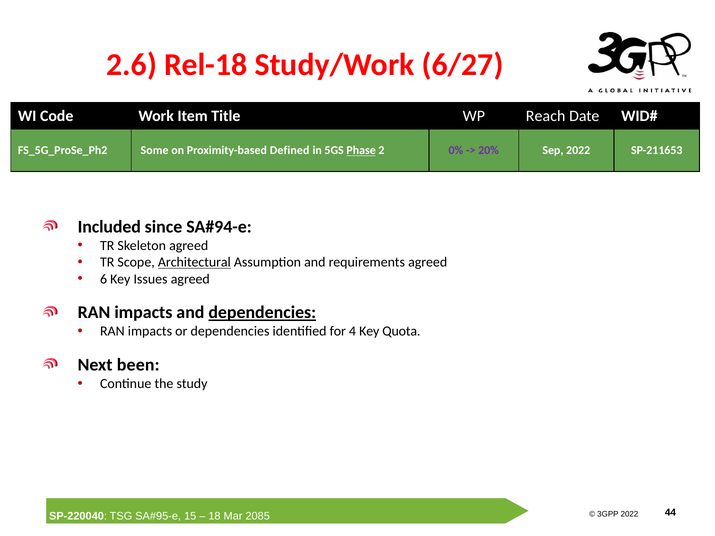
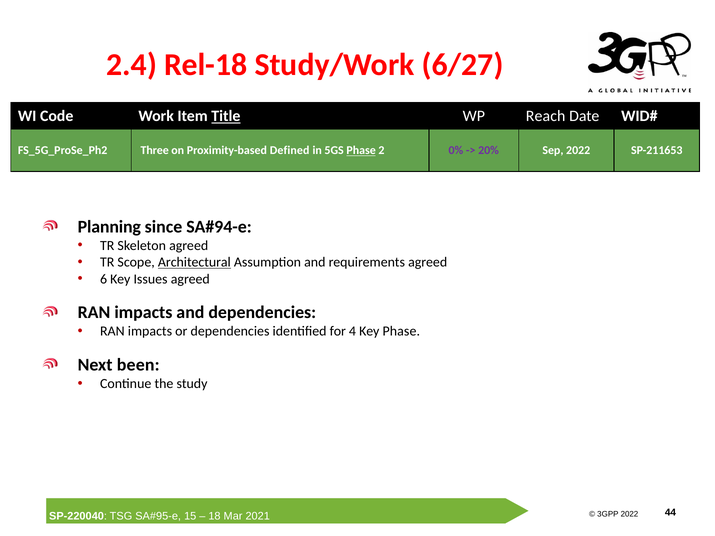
2.6: 2.6 -> 2.4 (132, 65)
Title underline: none -> present (226, 116)
Some: Some -> Three (155, 151)
Included: Included -> Planning (109, 227)
dependencies underline: present -> none (262, 313)
Key Quota: Quota -> Phase (401, 331)
2085: 2085 -> 2021 (258, 516)
